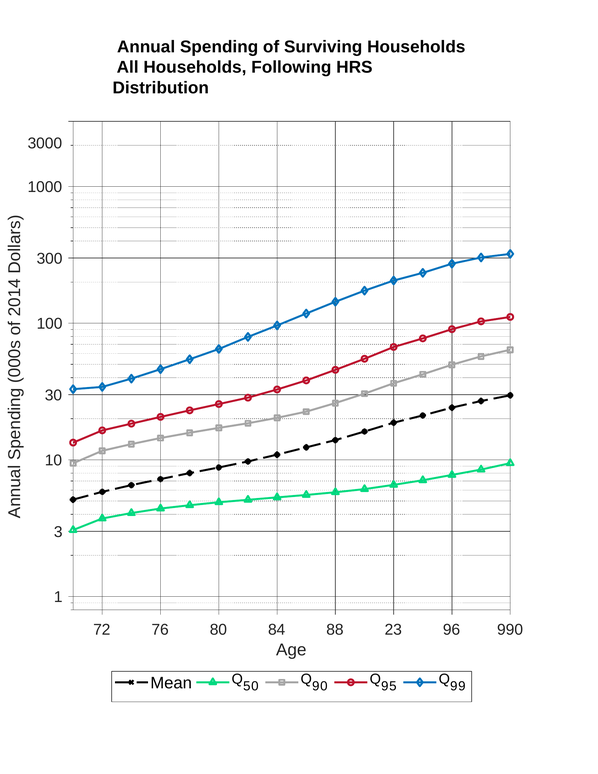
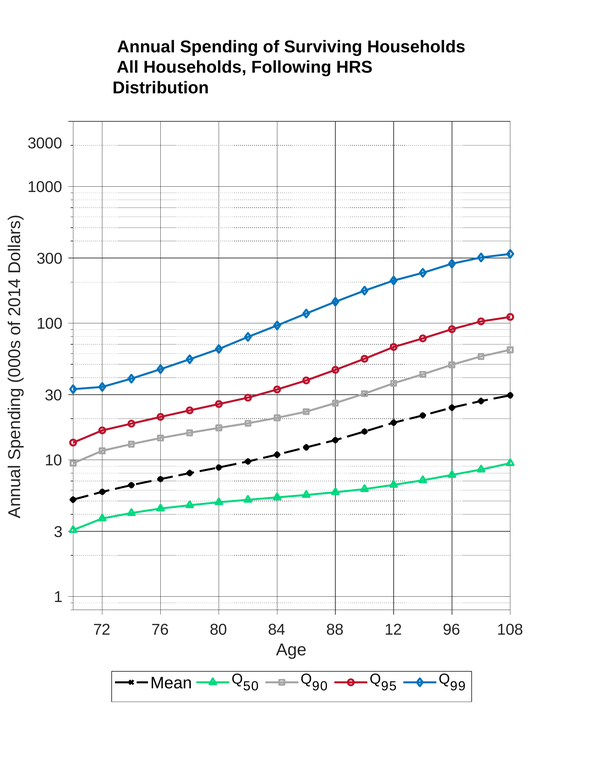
23: 23 -> 12 (393, 630)
990: 990 -> 108 (510, 630)
